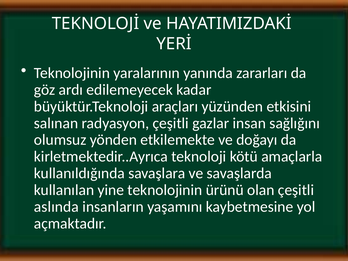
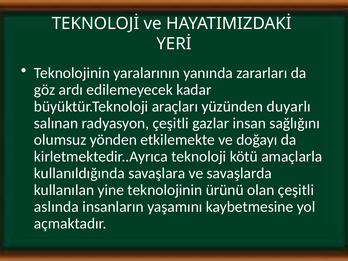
etkisini: etkisini -> duyarlı (289, 106)
